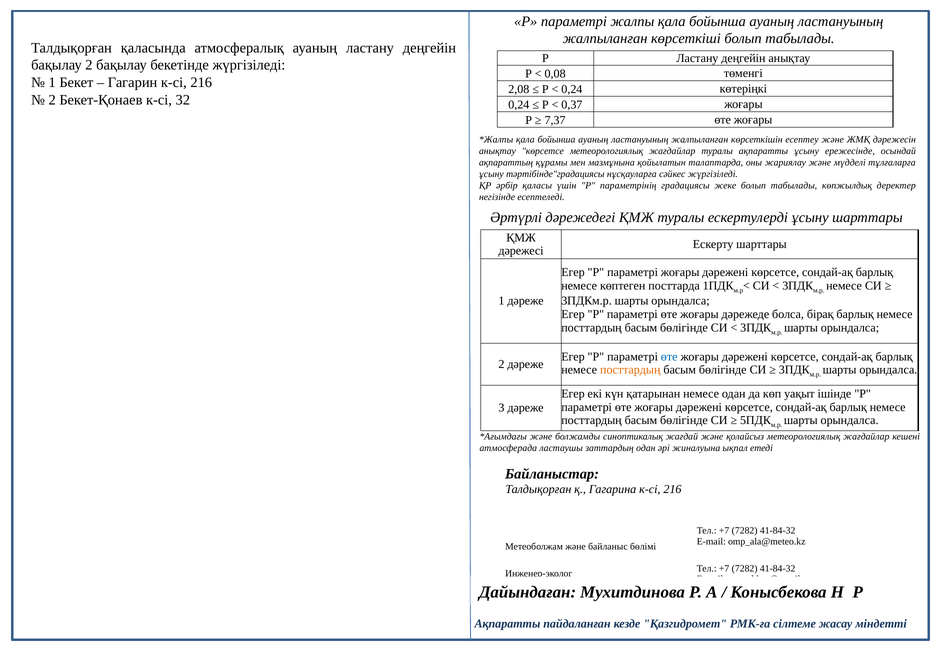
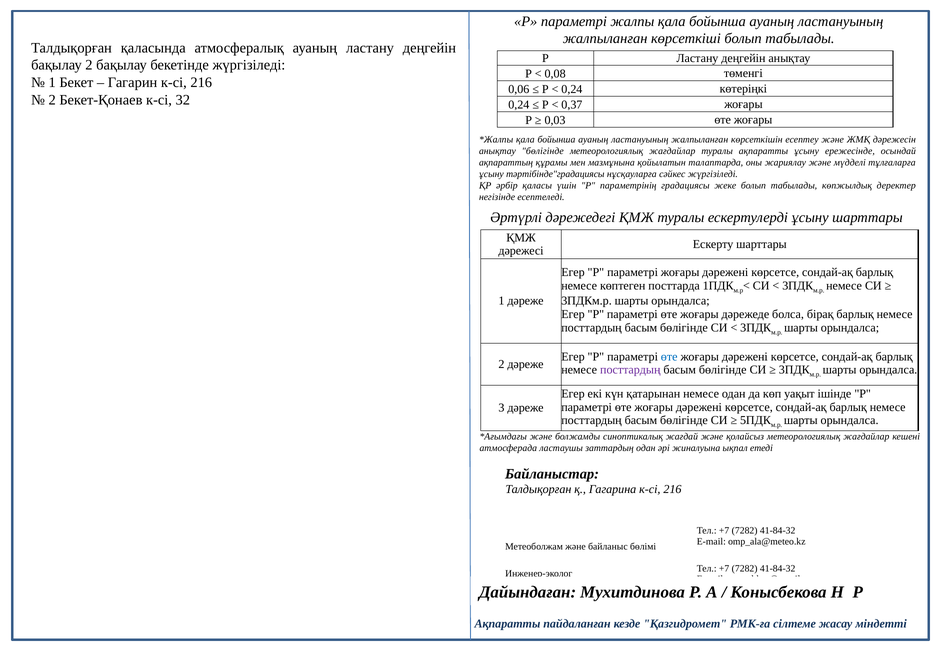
2,08: 2,08 -> 0,06 (519, 89)
7,37: 7,37 -> 0,03 (555, 120)
анықтау көрсетсе: көрсетсе -> бөлігінде (543, 151)
посттардың colour: orange -> purple (630, 370)
